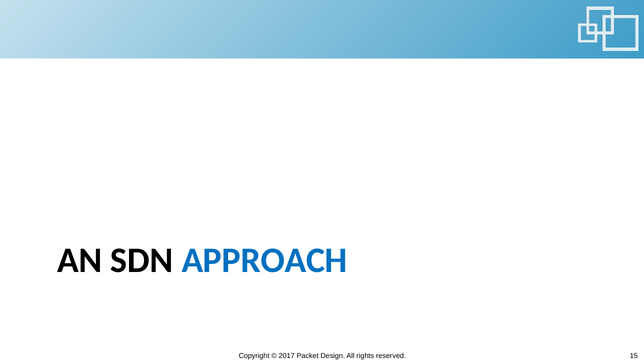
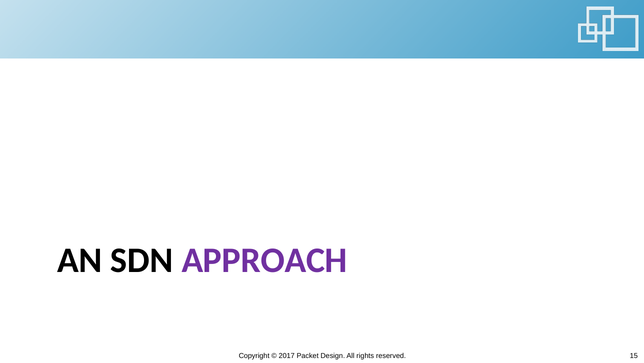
APPROACH colour: blue -> purple (265, 260)
